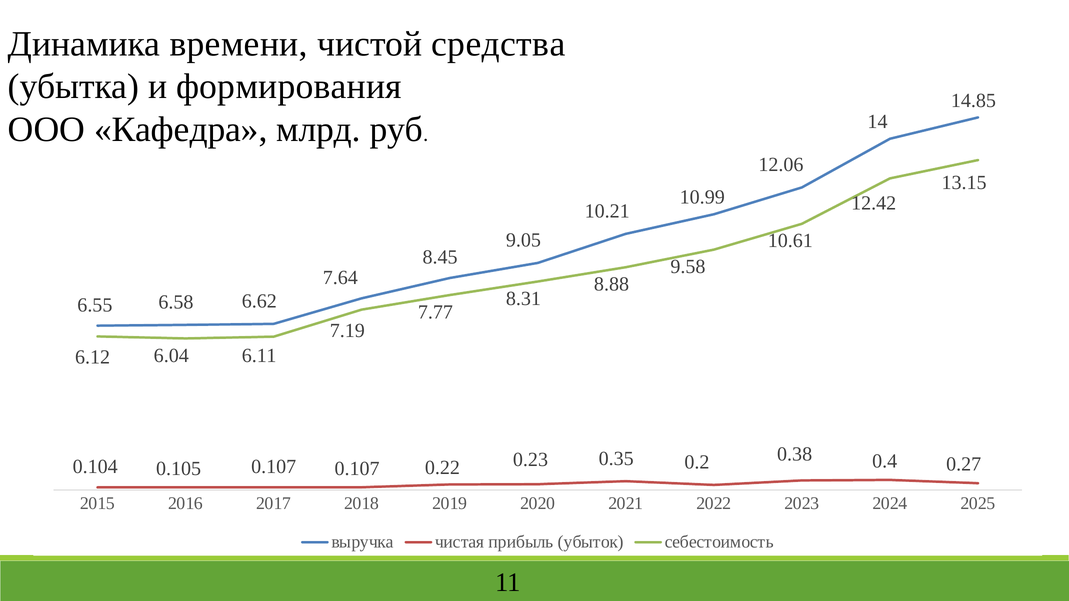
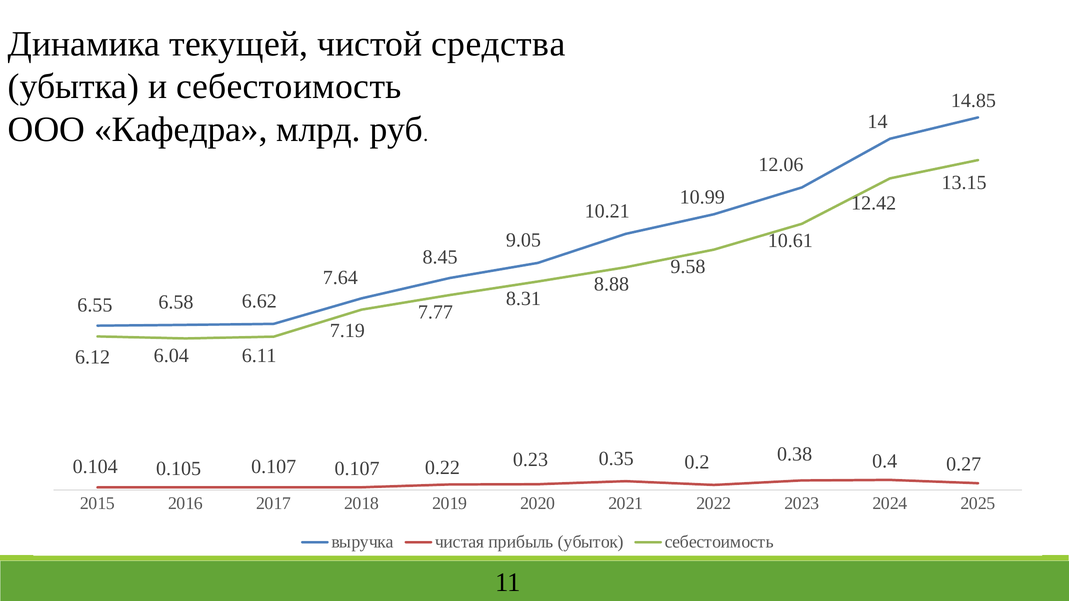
времени: времени -> текущей (239, 44)
и формирования: формирования -> себестоимость (289, 87)
